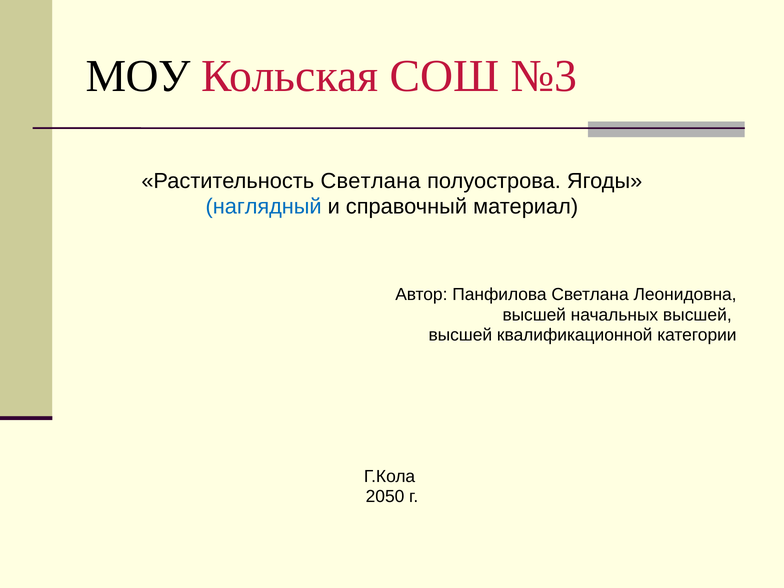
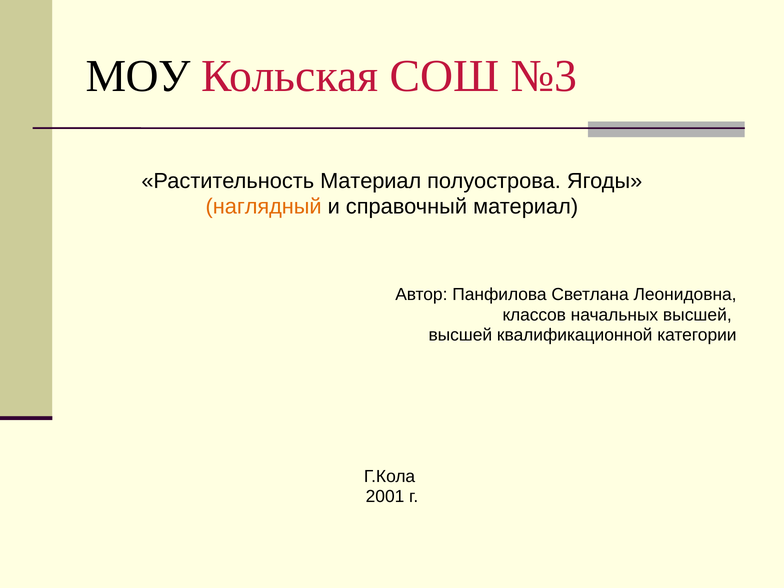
Растительность Светлана: Светлана -> Материал (371, 181)
наглядный colour: blue -> orange (264, 206)
высшей: высшей -> классов (534, 315)
2050: 2050 -> 2001 (385, 497)
